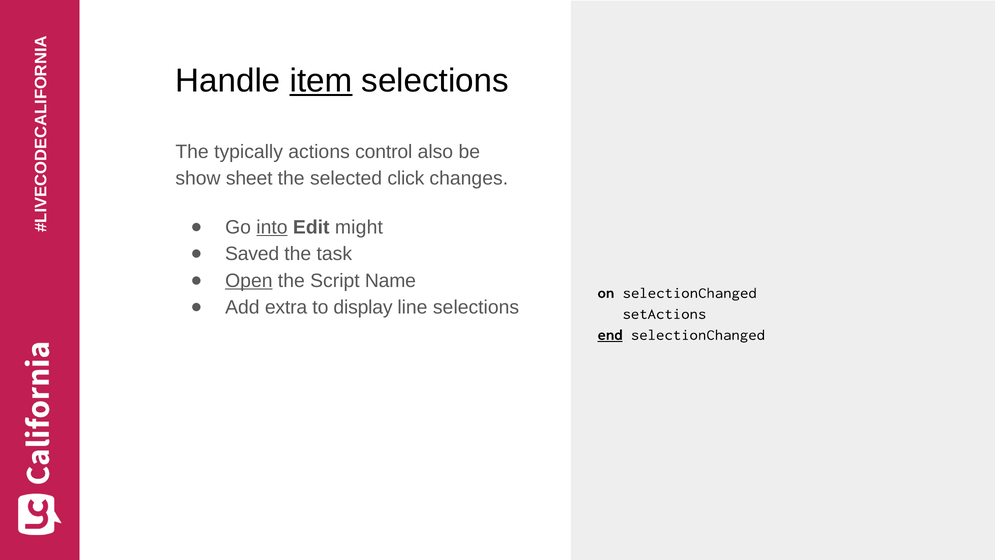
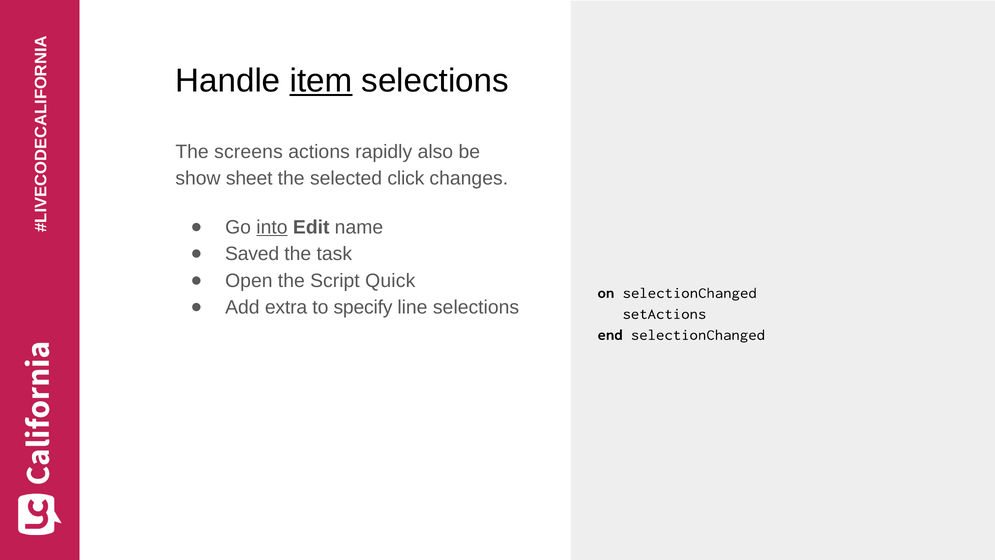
typically: typically -> screens (248, 152)
control: control -> rapidly (384, 152)
might: might -> name (359, 227)
Open underline: present -> none (249, 281)
Name: Name -> Quick (390, 281)
display: display -> specify (363, 307)
end underline: present -> none (610, 335)
